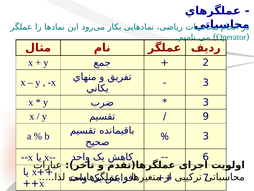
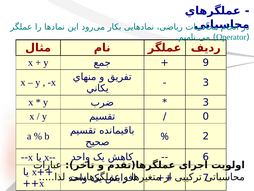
2: 2 -> 9 (206, 63)
9: 9 -> 0 (206, 116)
3: 3 -> 2 (206, 136)
